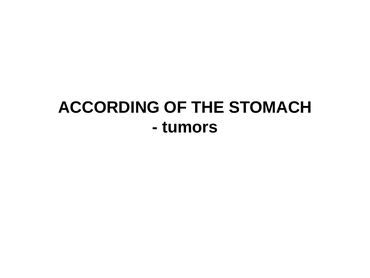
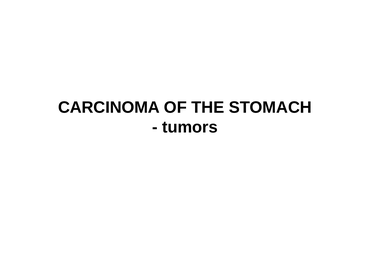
ACCORDING: ACCORDING -> CARCINOMA (109, 107)
